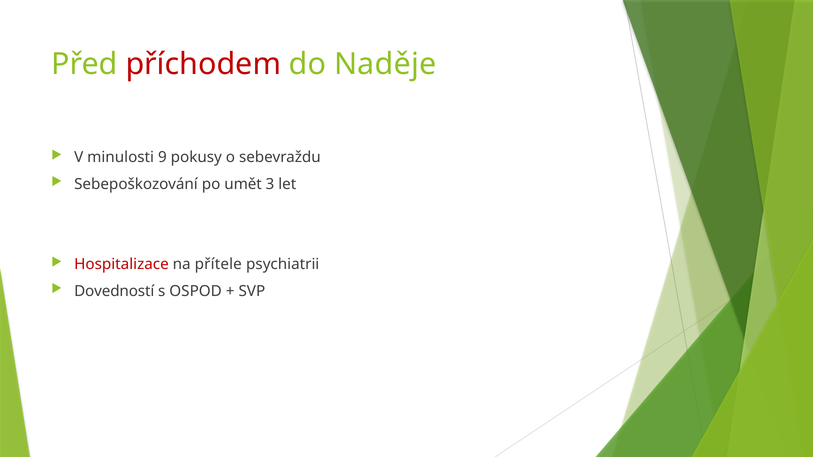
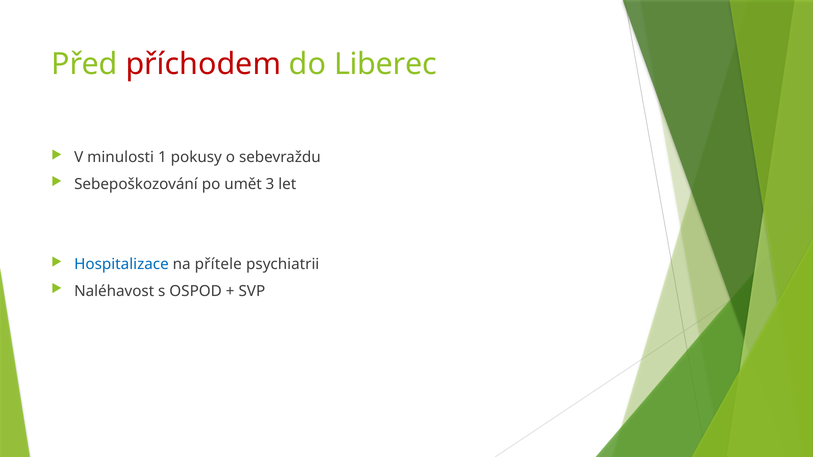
Naděje: Naděje -> Liberec (385, 64)
9: 9 -> 1 (162, 157)
Hospitalizace colour: red -> blue (121, 264)
Dovedností: Dovedností -> Naléhavost (114, 291)
